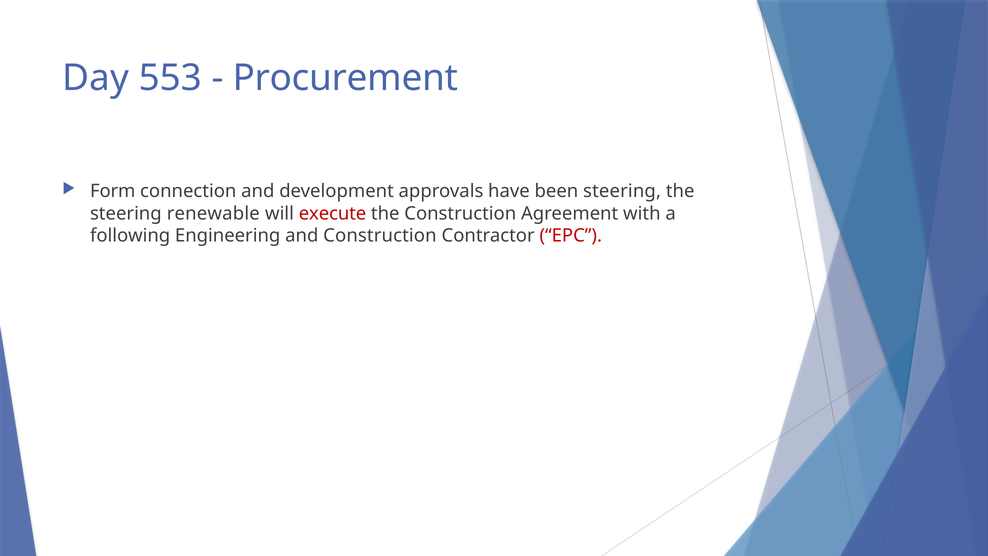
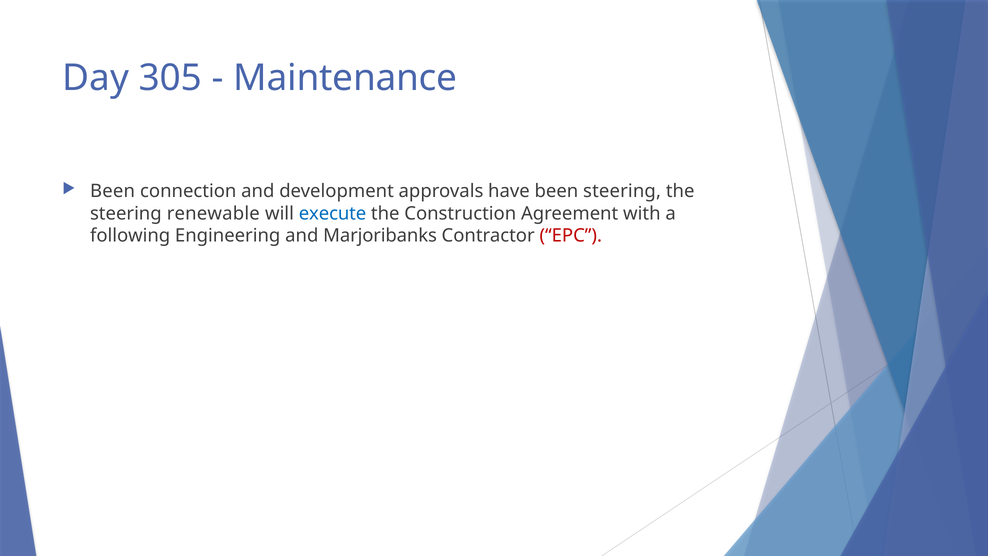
553: 553 -> 305 (170, 78)
Procurement: Procurement -> Maintenance (345, 78)
Form: Form -> Been (113, 191)
execute colour: red -> blue (333, 213)
and Construction: Construction -> Marjoribanks (380, 236)
